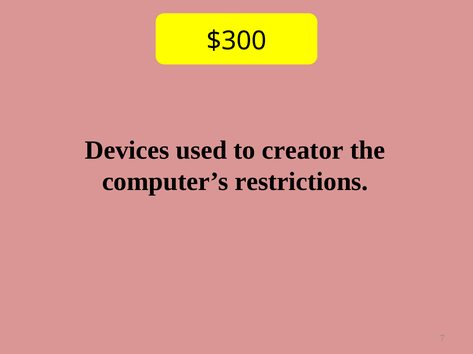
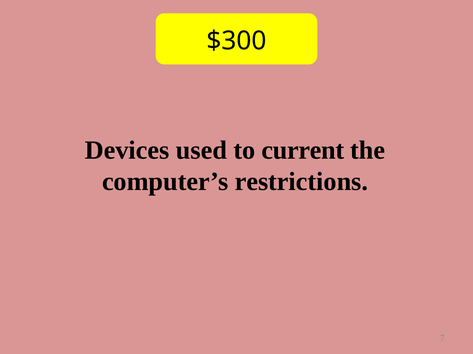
creator: creator -> current (303, 150)
